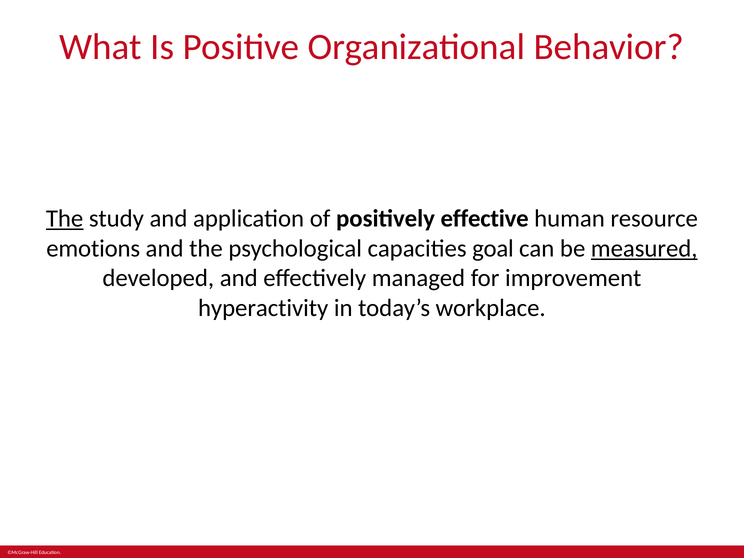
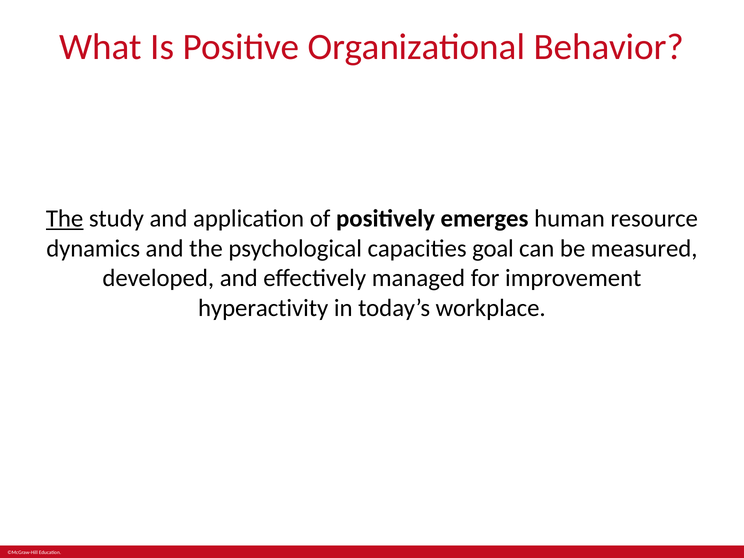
effective: effective -> emerges (485, 219)
emotions: emotions -> dynamics (93, 249)
measured underline: present -> none (644, 249)
